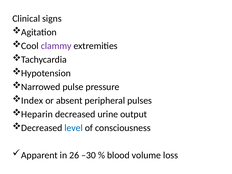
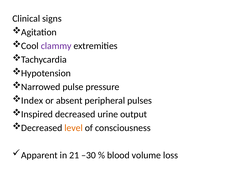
Heparin: Heparin -> Inspired (37, 114)
level colour: blue -> orange (74, 128)
26: 26 -> 21 (74, 155)
